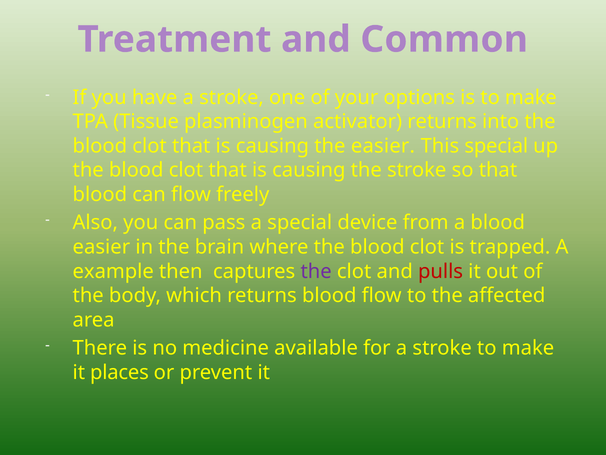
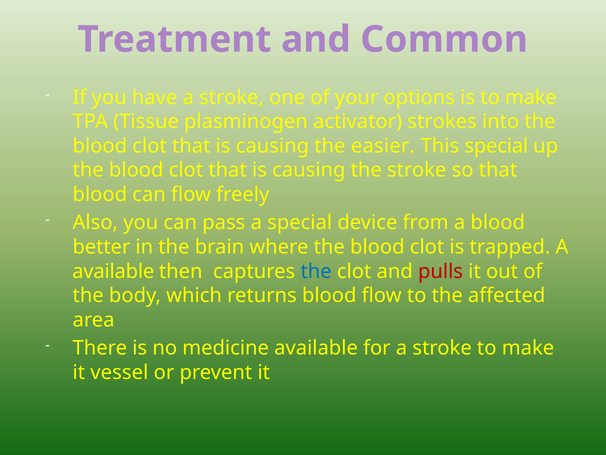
activator returns: returns -> strokes (442, 122)
easier: easier -> better (101, 247)
example: example -> available (113, 271)
the colour: purple -> blue (316, 271)
places: places -> vessel (119, 372)
